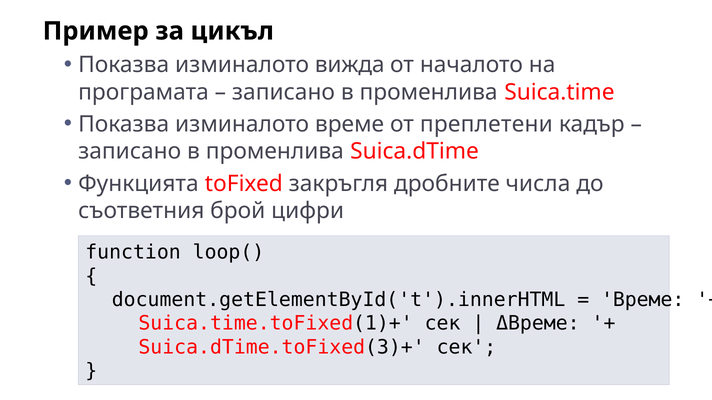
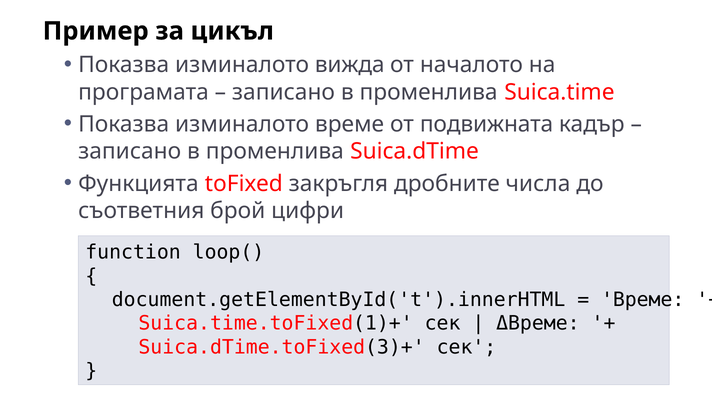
преплетени: преплетени -> подвижната (487, 124)
